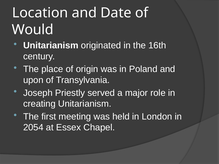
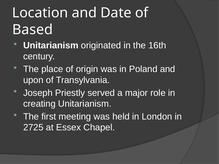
Would: Would -> Based (33, 30)
2054: 2054 -> 2725 (33, 128)
